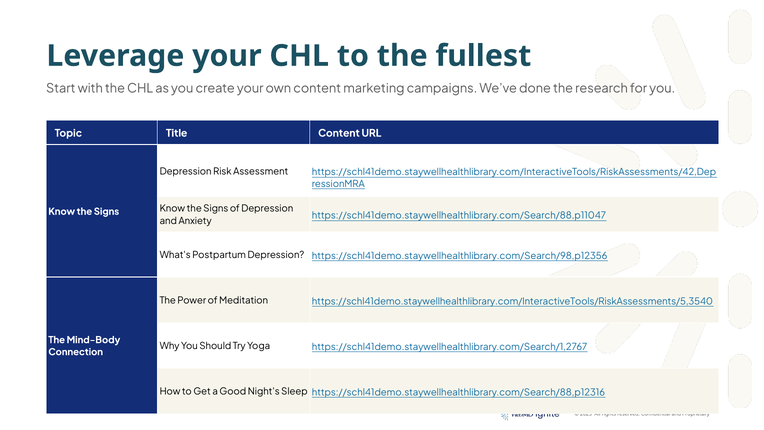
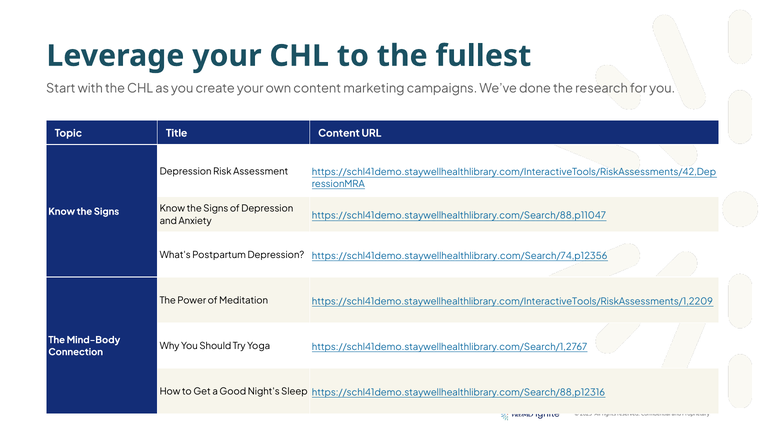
https://schl41demo.staywellhealthlibrary.com/Search/98,p12356: https://schl41demo.staywellhealthlibrary.com/Search/98,p12356 -> https://schl41demo.staywellhealthlibrary.com/Search/74,p12356 (460, 256)
https://schl41demo.staywellhealthlibrary.com/InteractiveTools/RiskAssessments/5,3540: https://schl41demo.staywellhealthlibrary.com/InteractiveTools/RiskAssessments/5,3540 -> https://schl41demo.staywellhealthlibrary.com/InteractiveTools/RiskAssessments/1,2209 (512, 301)
